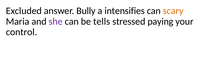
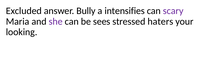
scary colour: orange -> purple (173, 11)
tells: tells -> sees (102, 21)
paying: paying -> haters (160, 21)
control: control -> looking (22, 32)
